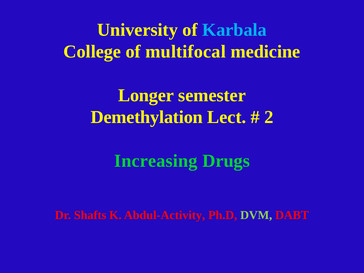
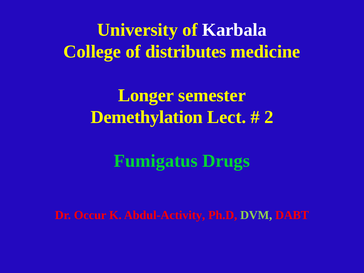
Karbala colour: light blue -> white (234, 30)
multifocal: multifocal -> distributes (186, 52)
Increasing: Increasing -> Fumigatus (156, 161)
Shafts: Shafts -> Occur (90, 215)
